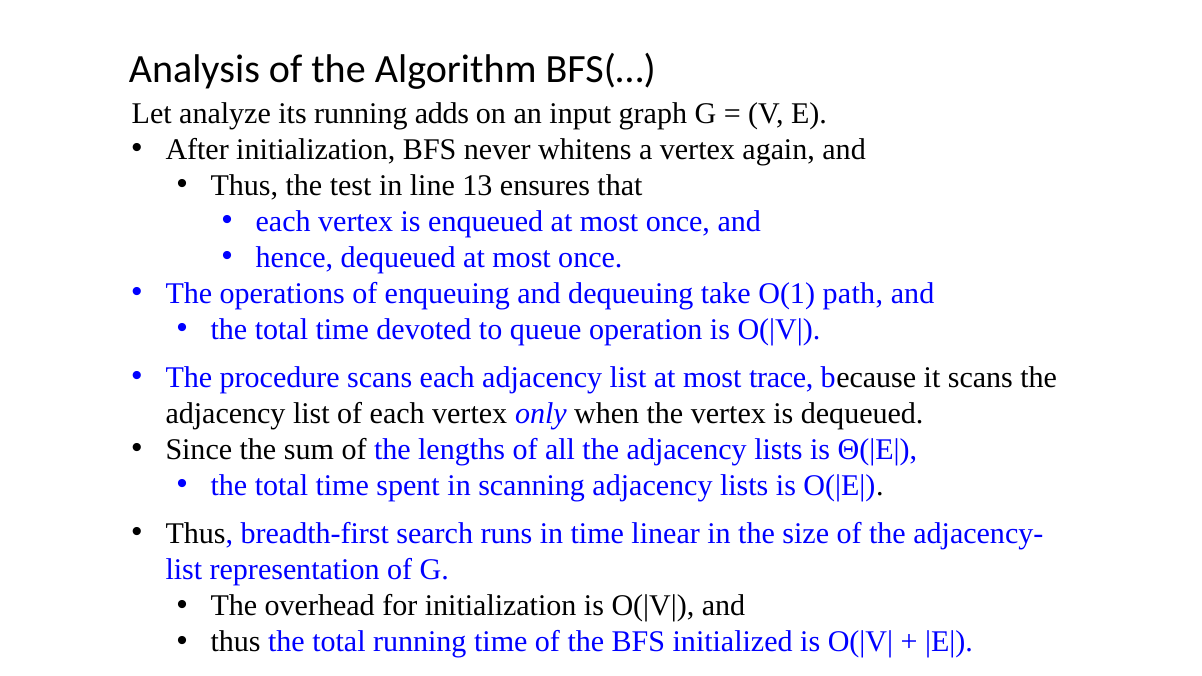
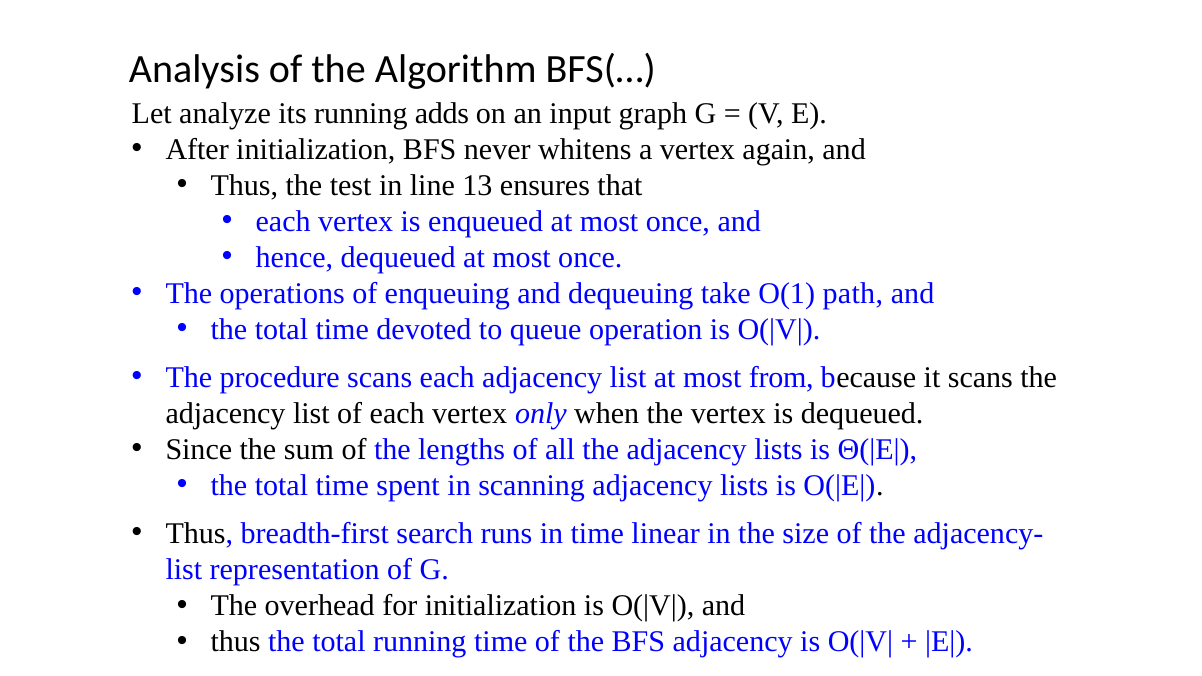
trace: trace -> from (781, 378)
BFS initialized: initialized -> adjacency (733, 642)
